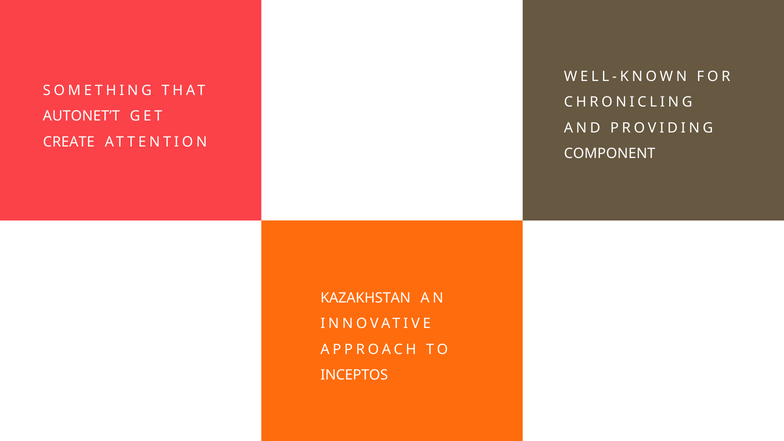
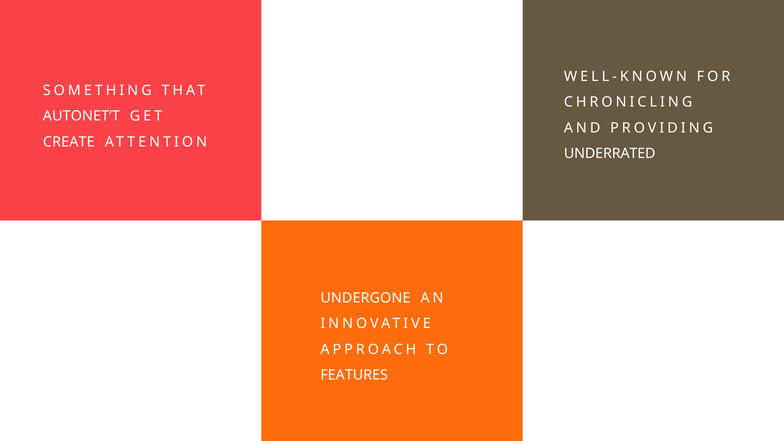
COMPONENT: COMPONENT -> UNDERRATED (610, 154)
KAZAKHSTAN: KAZAKHSTAN -> UNDERGONE (365, 298)
INCEPTOS: INCEPTOS -> FEATURES (354, 375)
